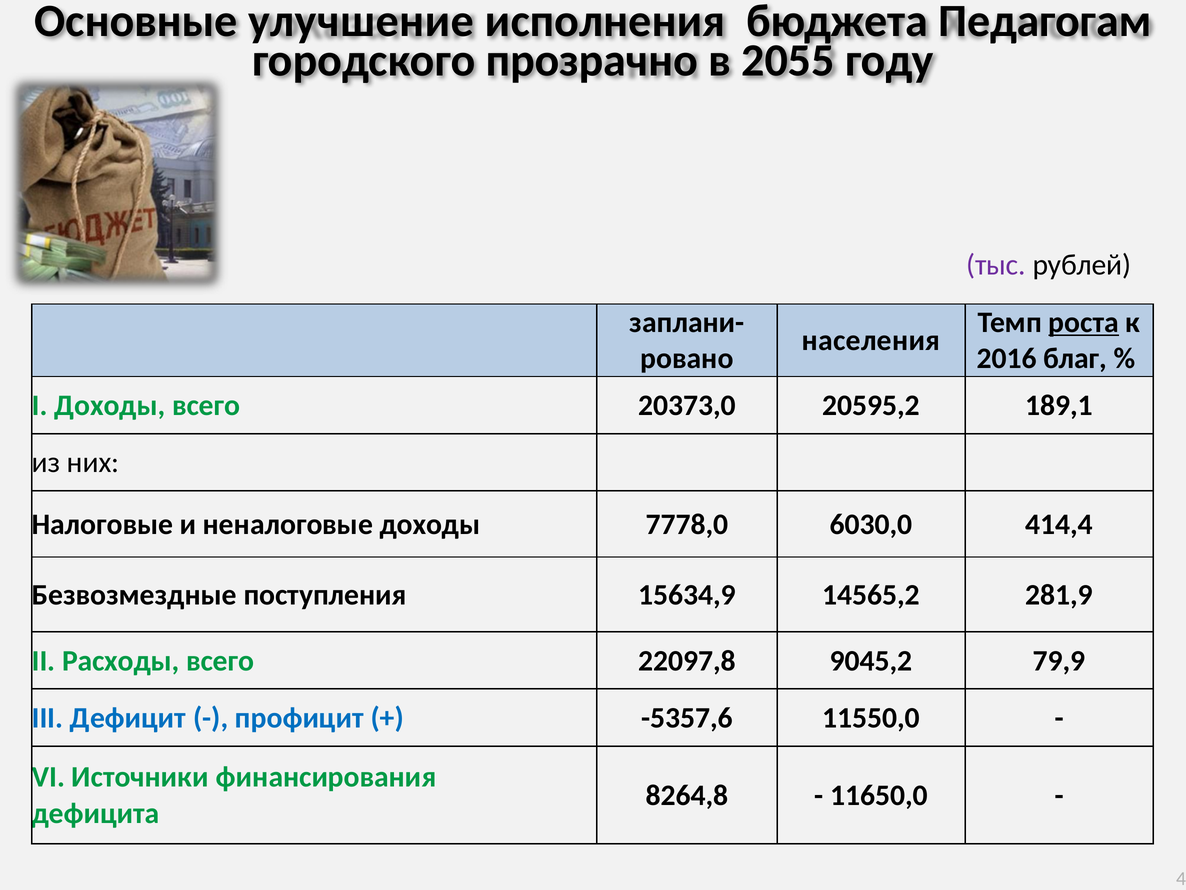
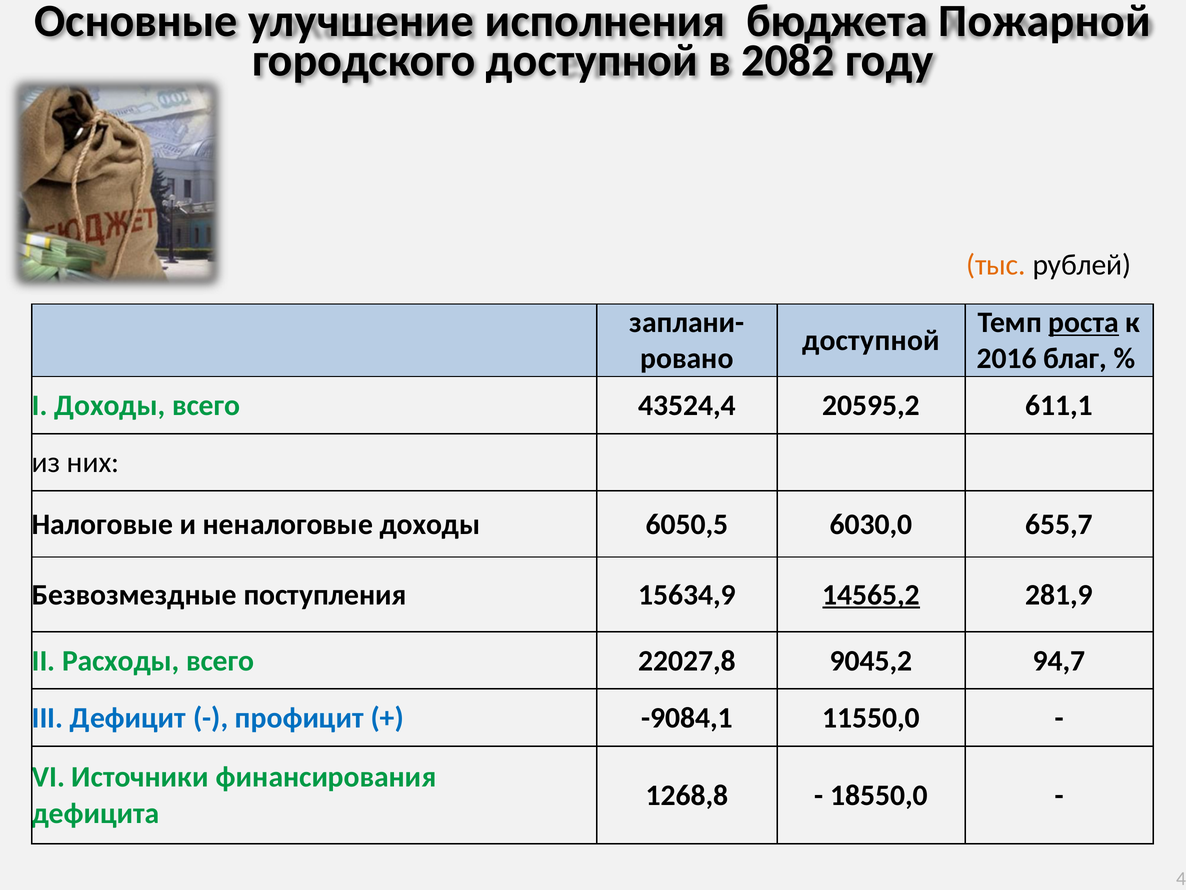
Педагогам: Педагогам -> Пожарной (1045, 21)
городского прозрачно: прозрачно -> доступной (592, 60)
2055: 2055 -> 2082 (788, 60)
тыс colour: purple -> orange (996, 265)
населения: населения -> доступной (871, 340)
20373,0: 20373,0 -> 43524,4 (687, 405)
189,1: 189,1 -> 611,1 (1059, 405)
7778,0: 7778,0 -> 6050,5 (687, 524)
414,4: 414,4 -> 655,7 (1059, 524)
14565,2 underline: none -> present (871, 594)
22097,8: 22097,8 -> 22027,8 (687, 660)
79,9: 79,9 -> 94,7 (1059, 660)
-5357,6: -5357,6 -> -9084,1 (687, 717)
8264,8: 8264,8 -> 1268,8 (687, 795)
11650,0: 11650,0 -> 18550,0 (879, 795)
